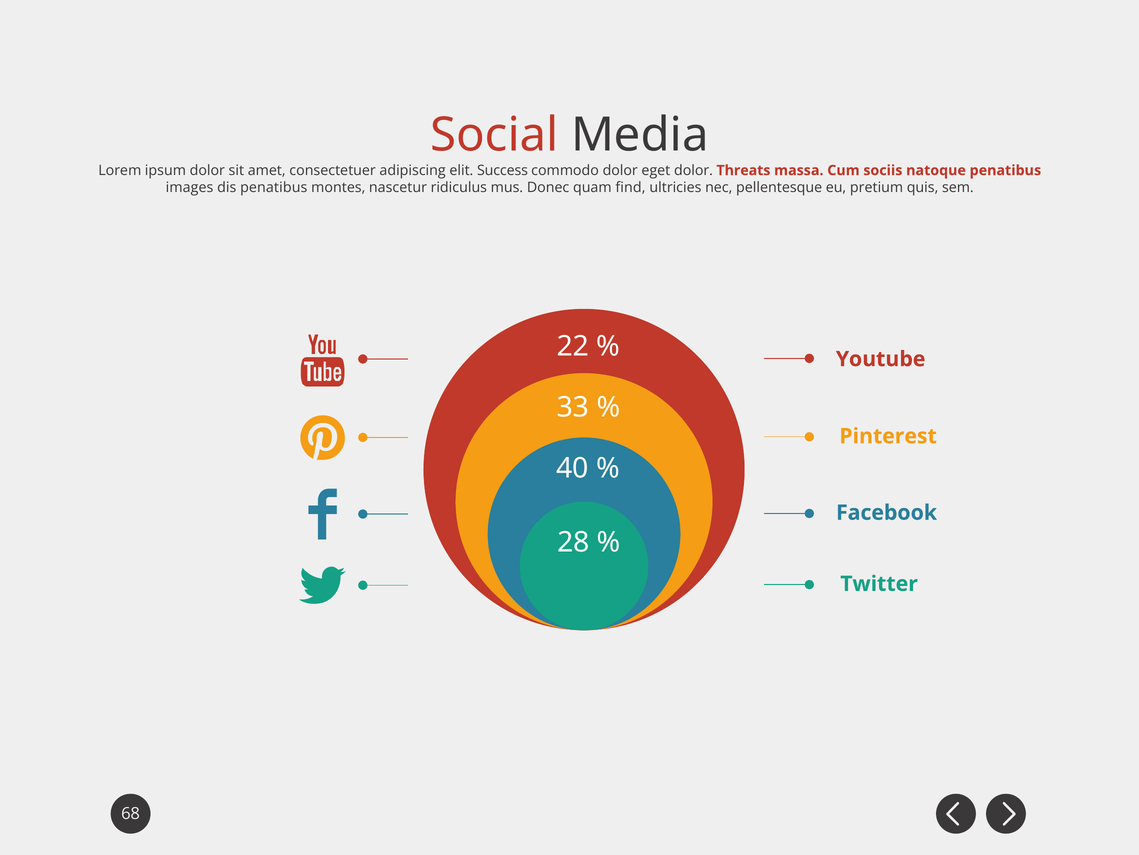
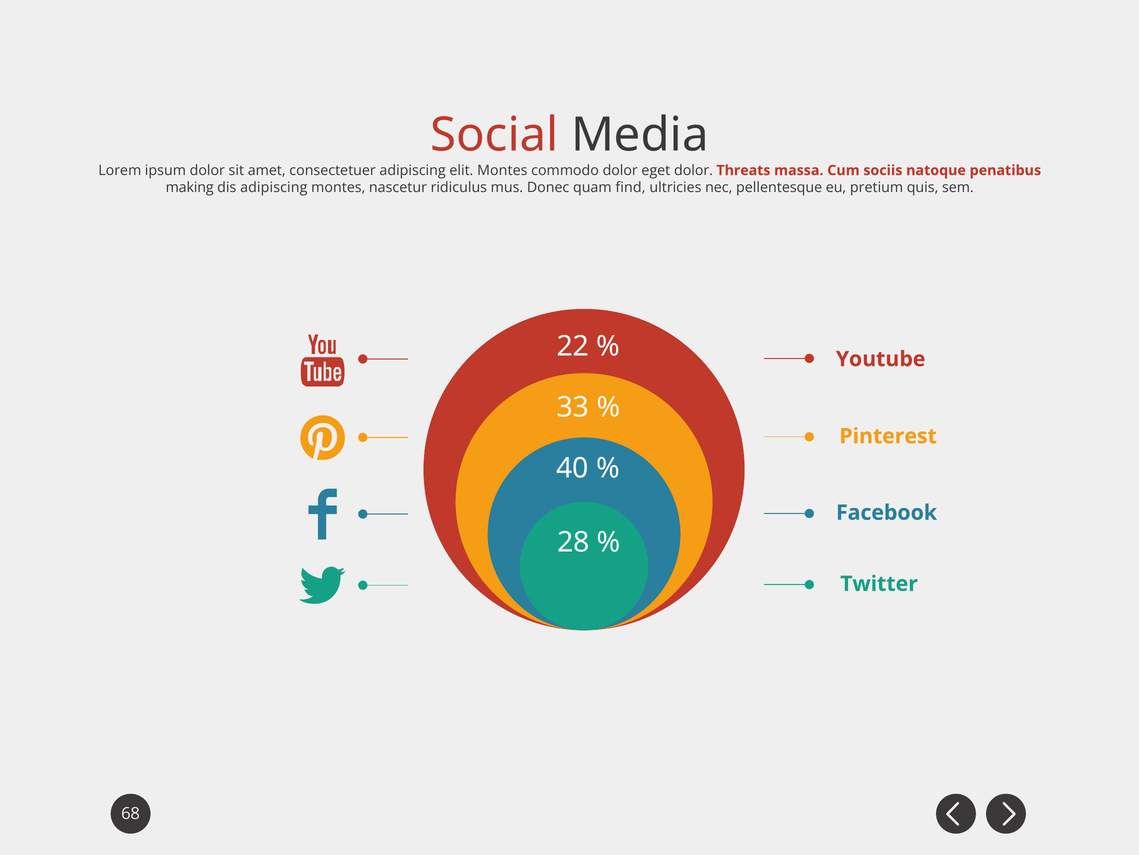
elit Success: Success -> Montes (502, 170)
images: images -> making (190, 187)
dis penatibus: penatibus -> adipiscing (274, 187)
